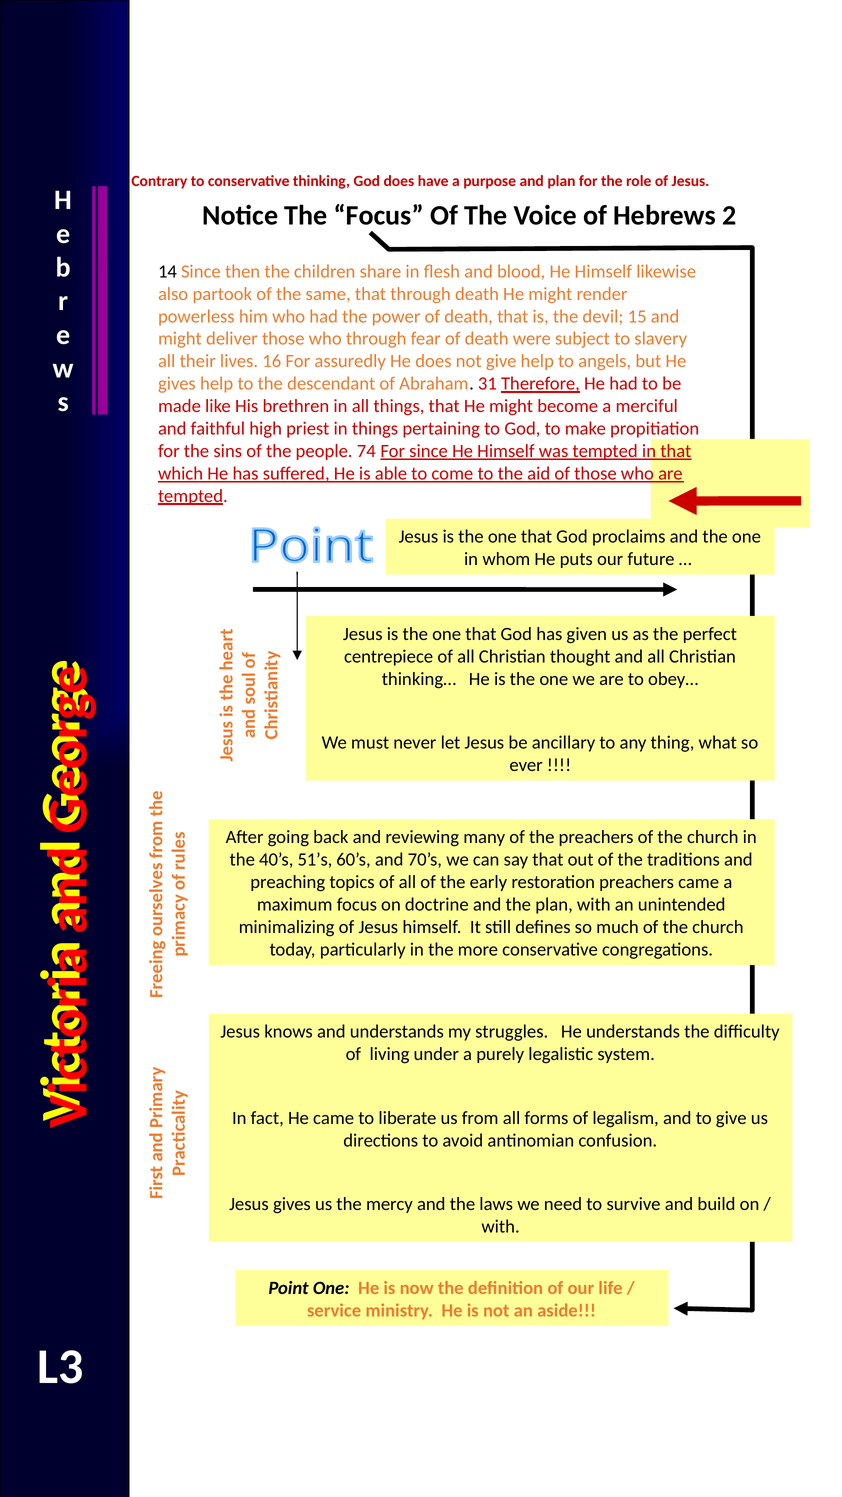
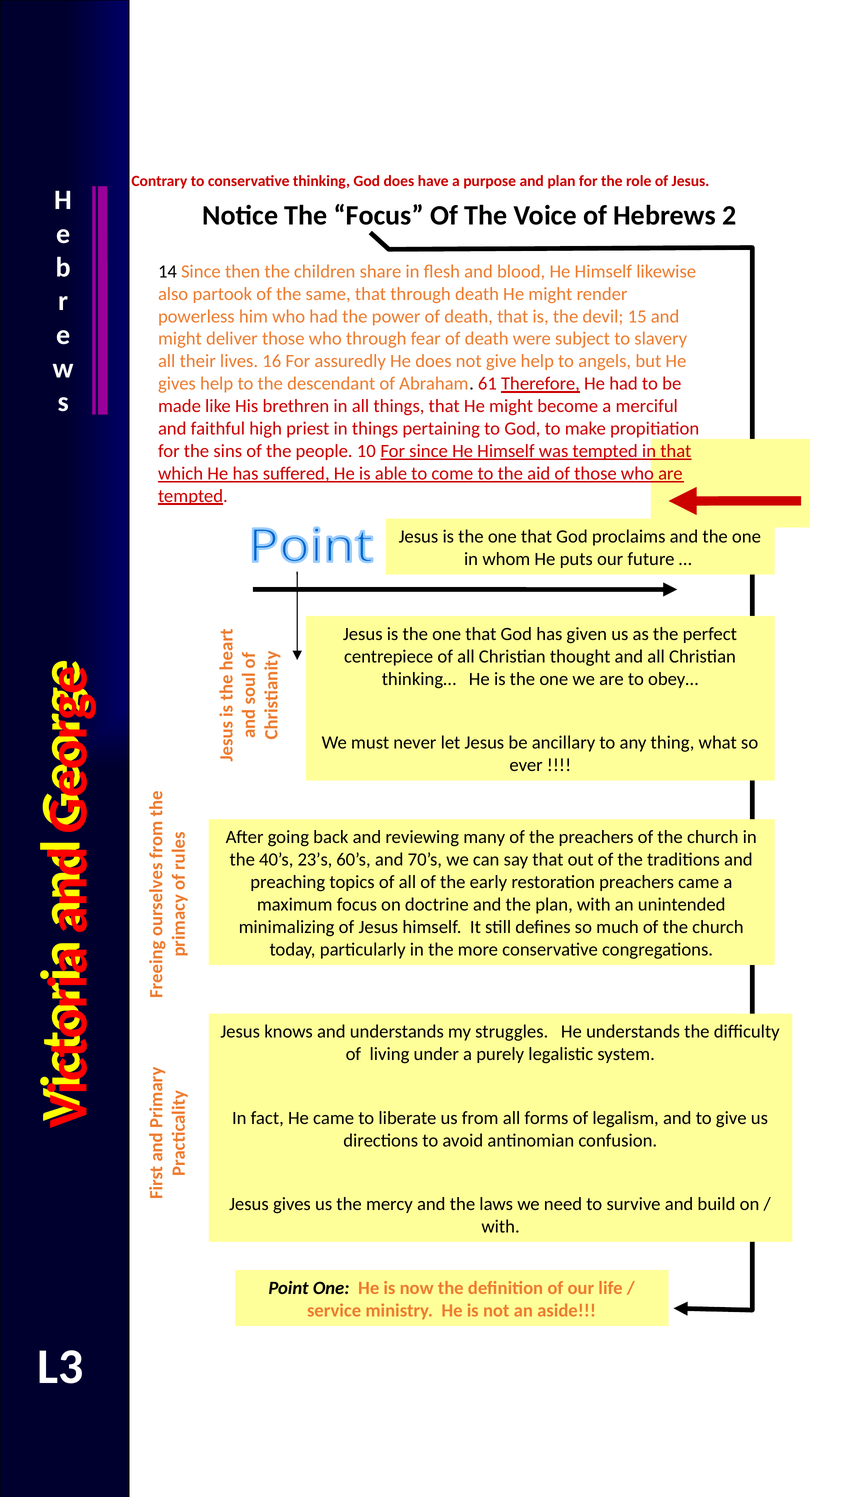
31: 31 -> 61 (487, 384)
74: 74 -> 10 (366, 451)
51’s: 51’s -> 23’s (315, 860)
